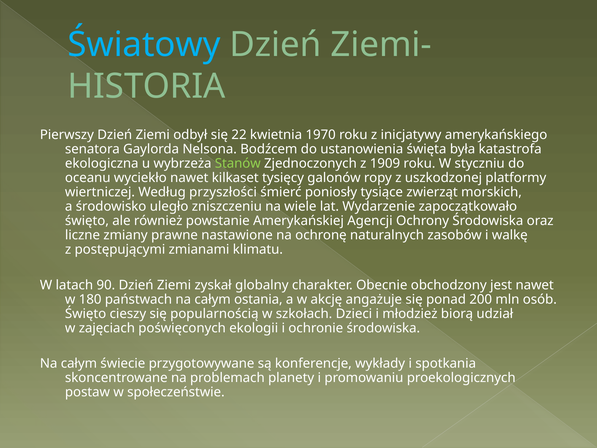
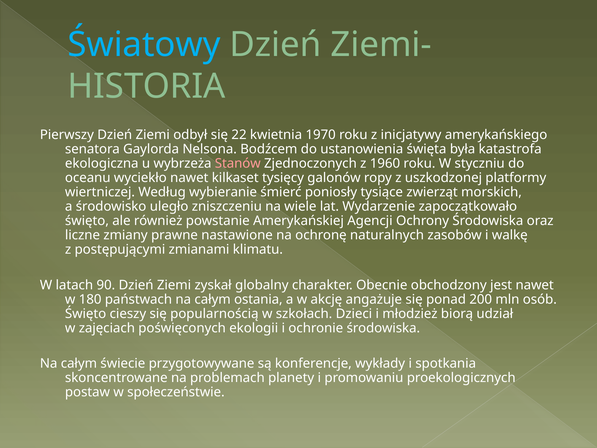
Stanów colour: light green -> pink (238, 163)
1909: 1909 -> 1960 (385, 163)
przyszłości: przyszłości -> wybieranie (223, 192)
